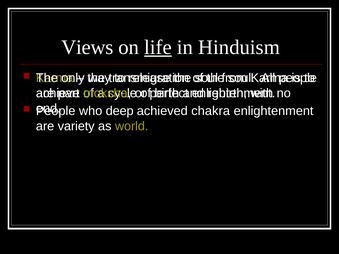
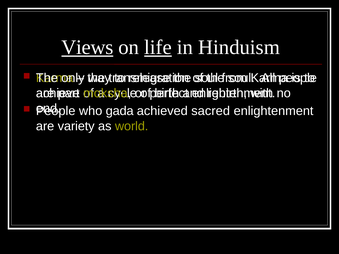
Views underline: none -> present (87, 47)
deep: deep -> gada (120, 111)
chakra: chakra -> sacred (211, 111)
